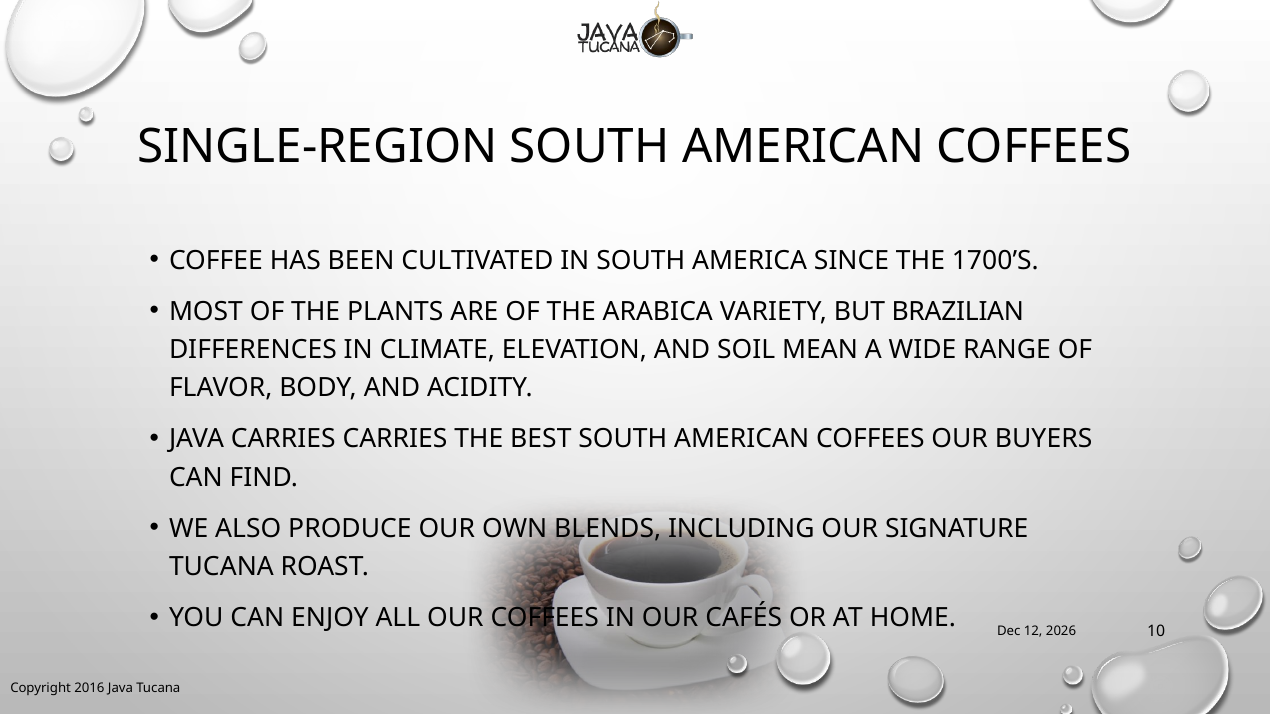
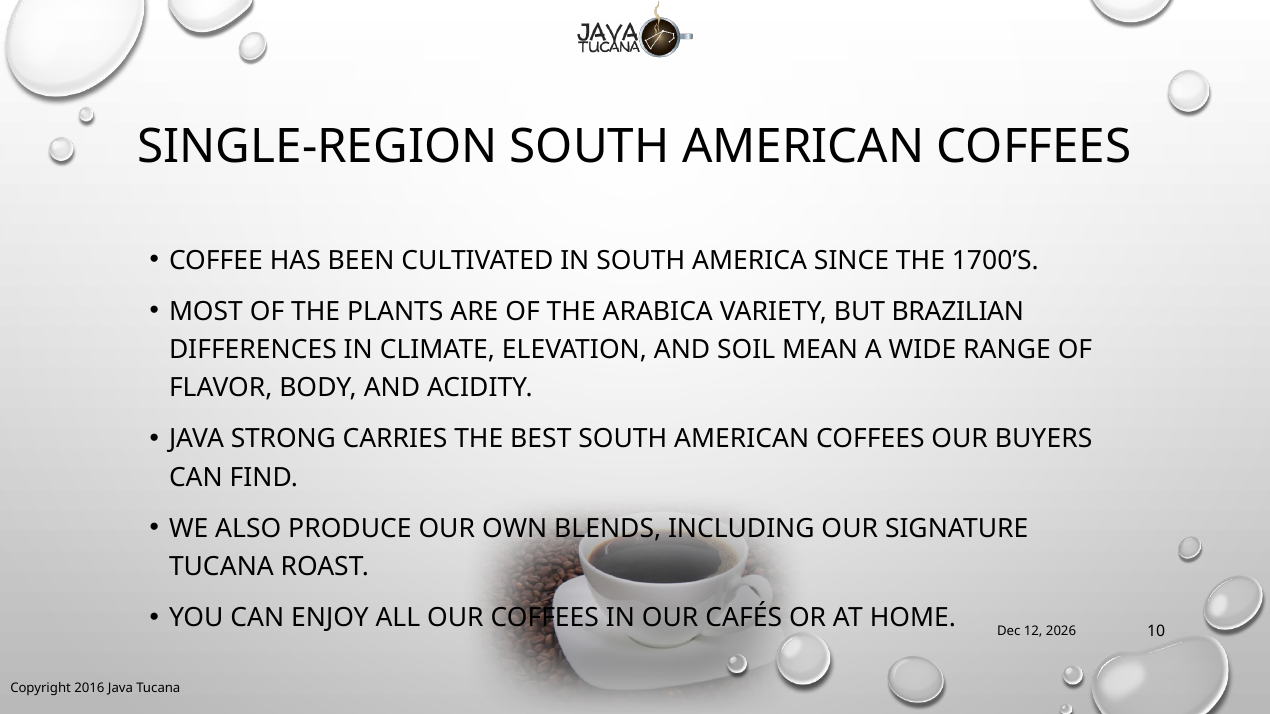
JAVA CARRIES: CARRIES -> STRONG (283, 439)
